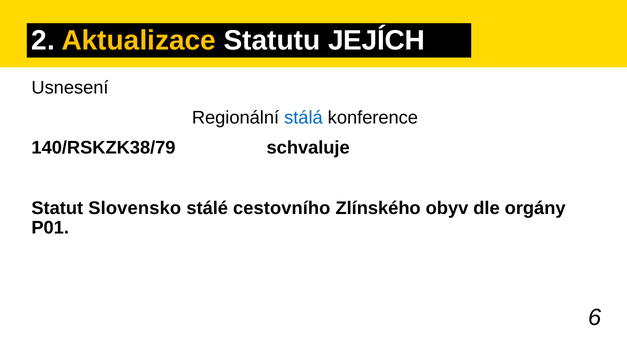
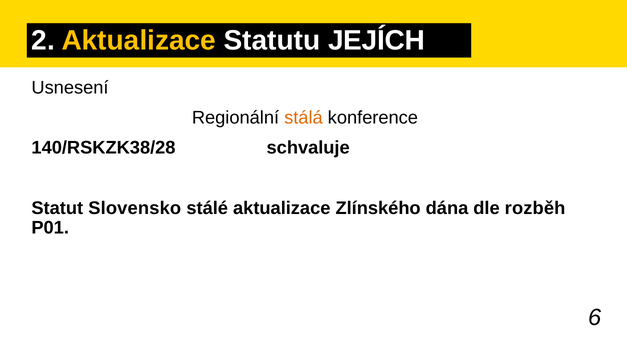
stálá colour: blue -> orange (303, 118)
140/RSKZK38/79: 140/RSKZK38/79 -> 140/RSKZK38/28 (104, 148)
stálé cestovního: cestovního -> aktualizace (282, 208)
obyv: obyv -> dána (447, 208)
orgány: orgány -> rozběh (535, 208)
